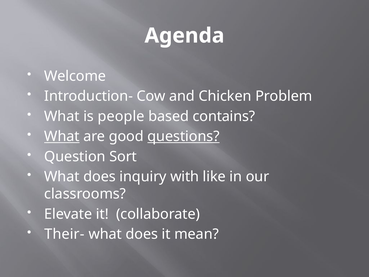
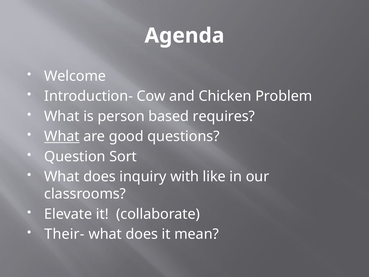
people: people -> person (121, 116)
contains: contains -> requires (224, 116)
questions underline: present -> none (183, 136)
